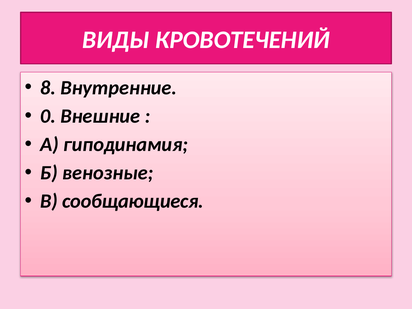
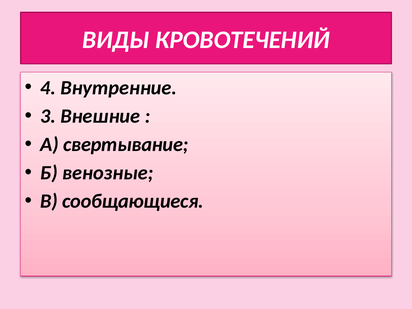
8: 8 -> 4 (48, 88)
0: 0 -> 3 (48, 116)
гиподинамия: гиподинамия -> свертывание (126, 144)
